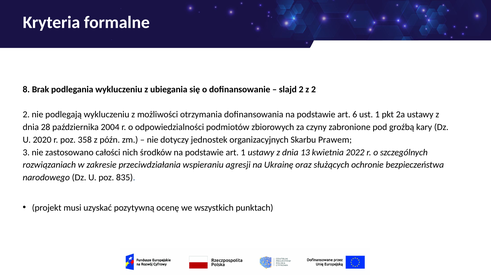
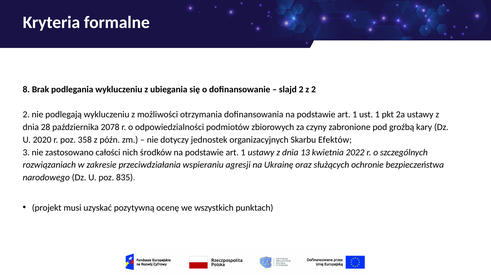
6: 6 -> 1 (355, 115)
2004: 2004 -> 2078 (110, 127)
Prawem: Prawem -> Efektów (335, 140)
